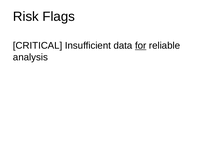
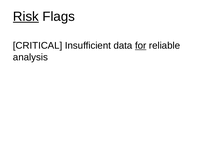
Risk underline: none -> present (26, 16)
